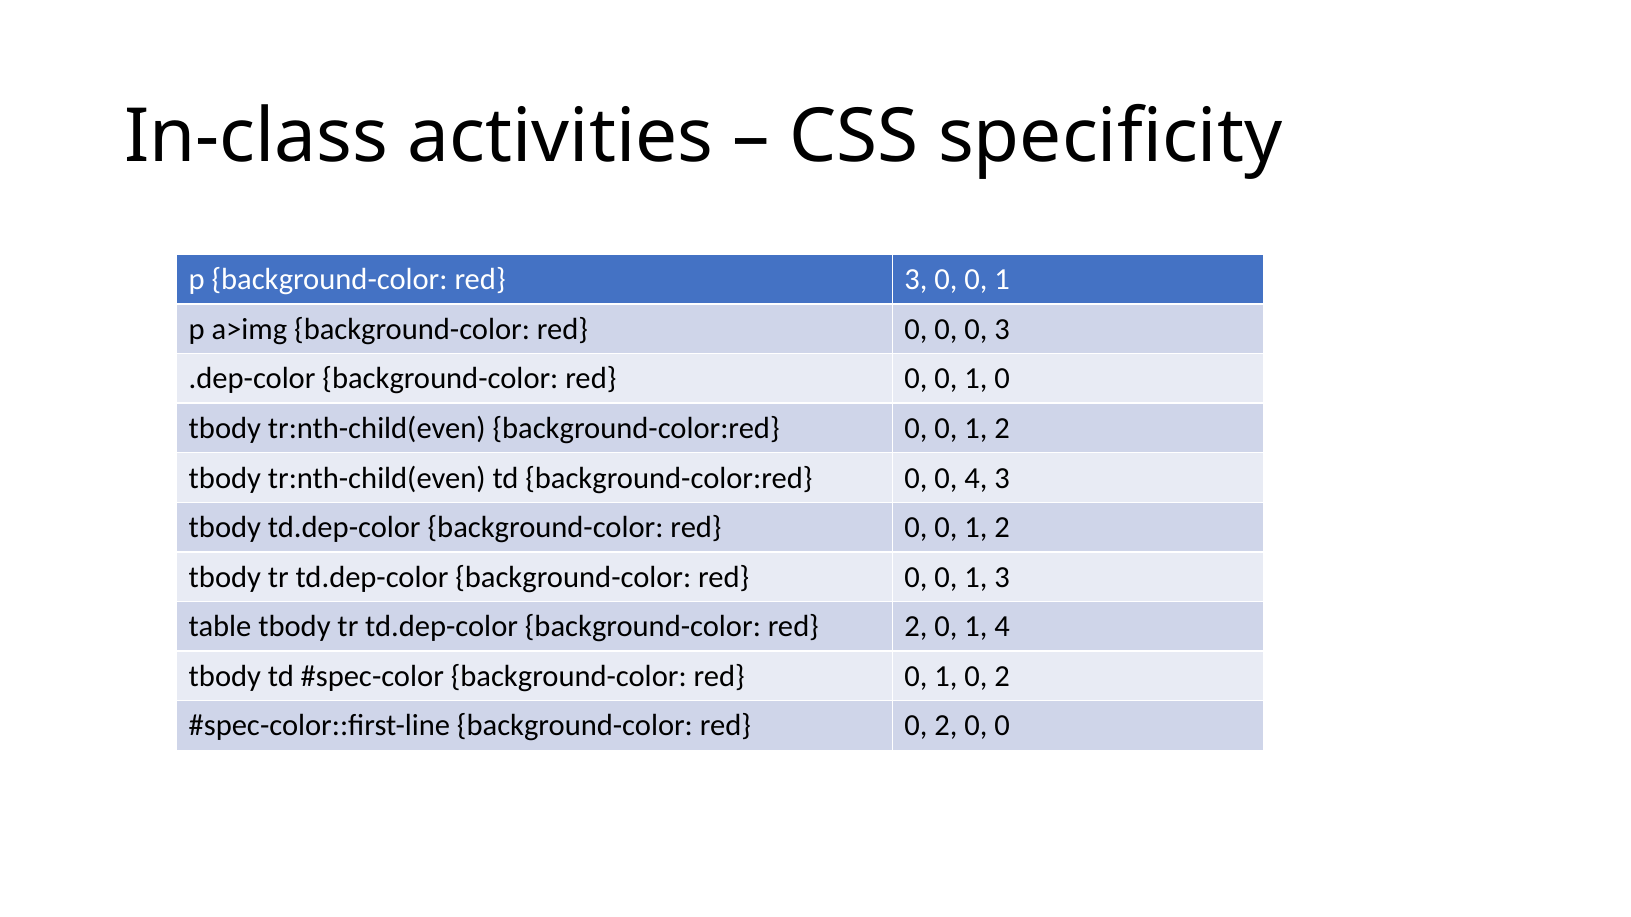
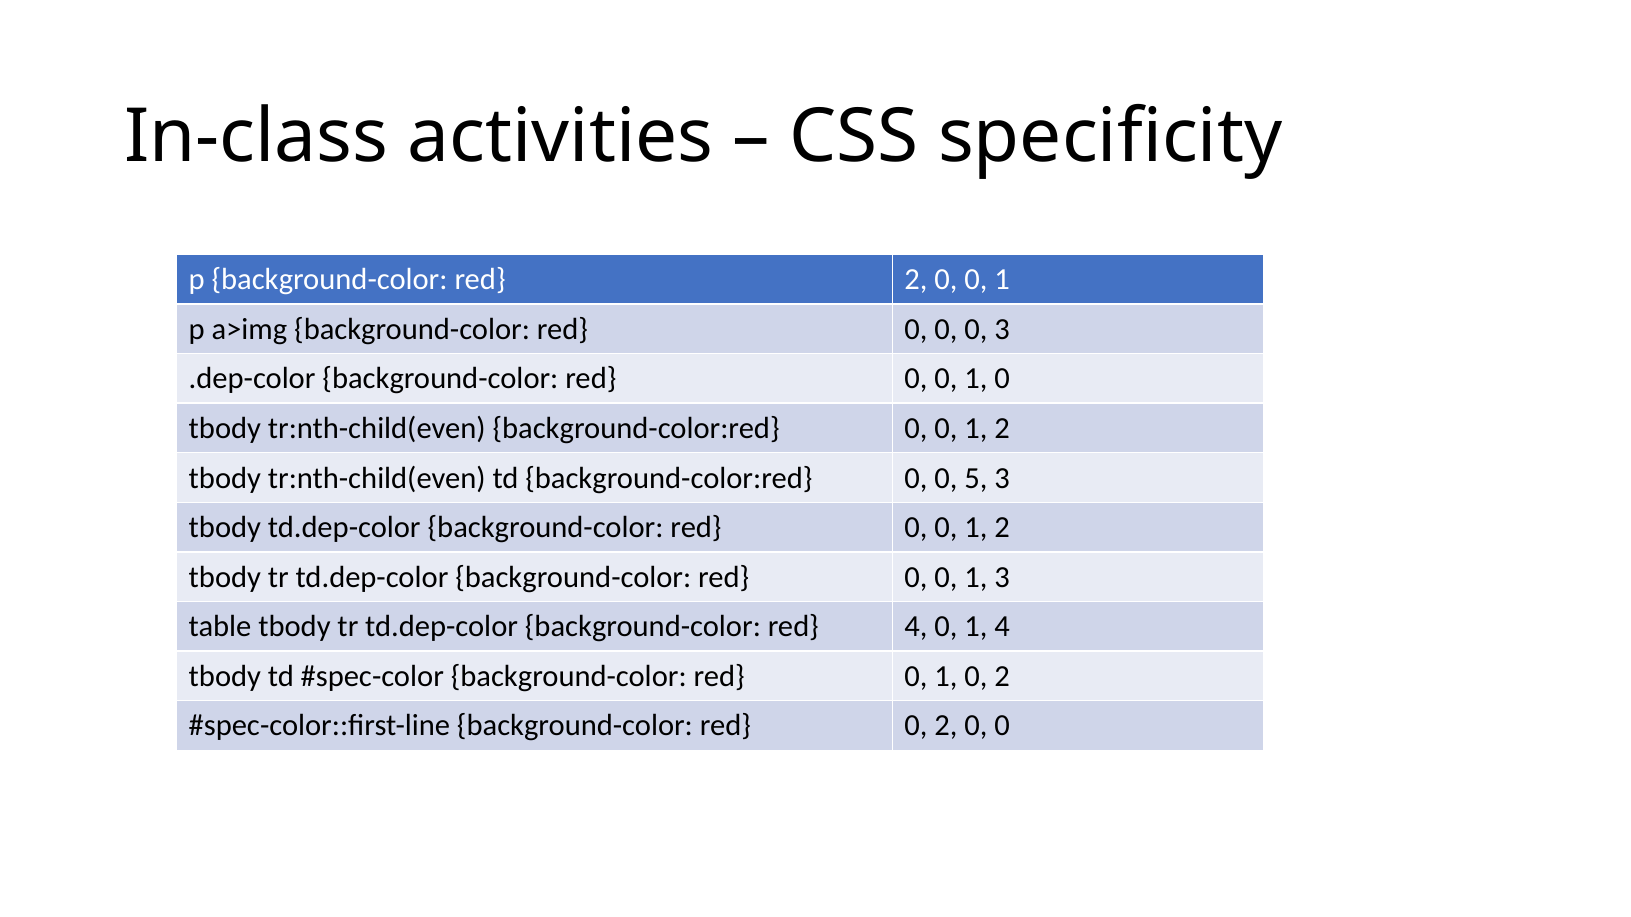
red 3: 3 -> 2 (916, 280)
0 4: 4 -> 5 (976, 478)
red 2: 2 -> 4 (916, 627)
